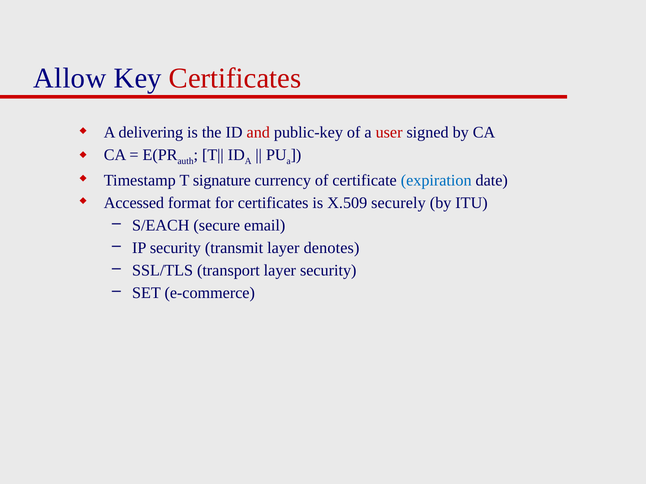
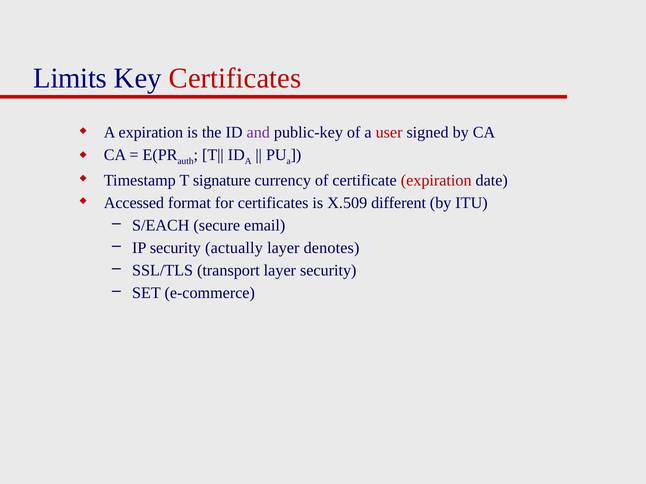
Allow: Allow -> Limits (70, 78)
A delivering: delivering -> expiration (151, 133)
and colour: red -> purple (258, 133)
expiration colour: blue -> red (436, 180)
securely: securely -> different (399, 203)
transmit: transmit -> actually (234, 248)
